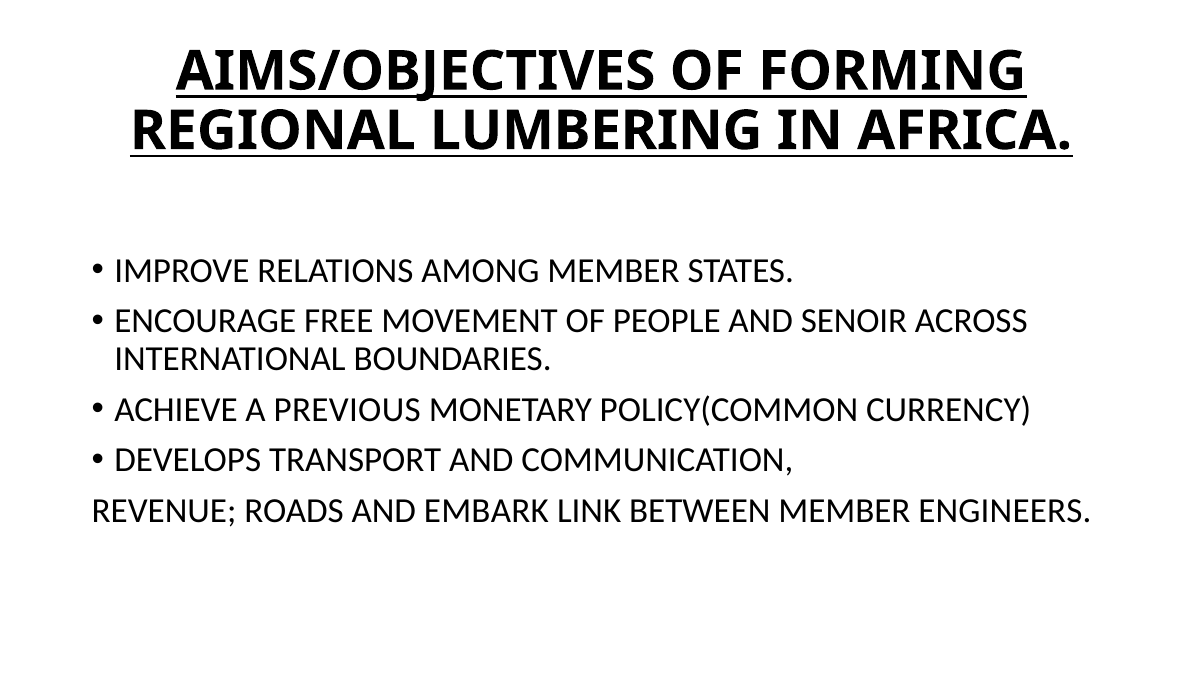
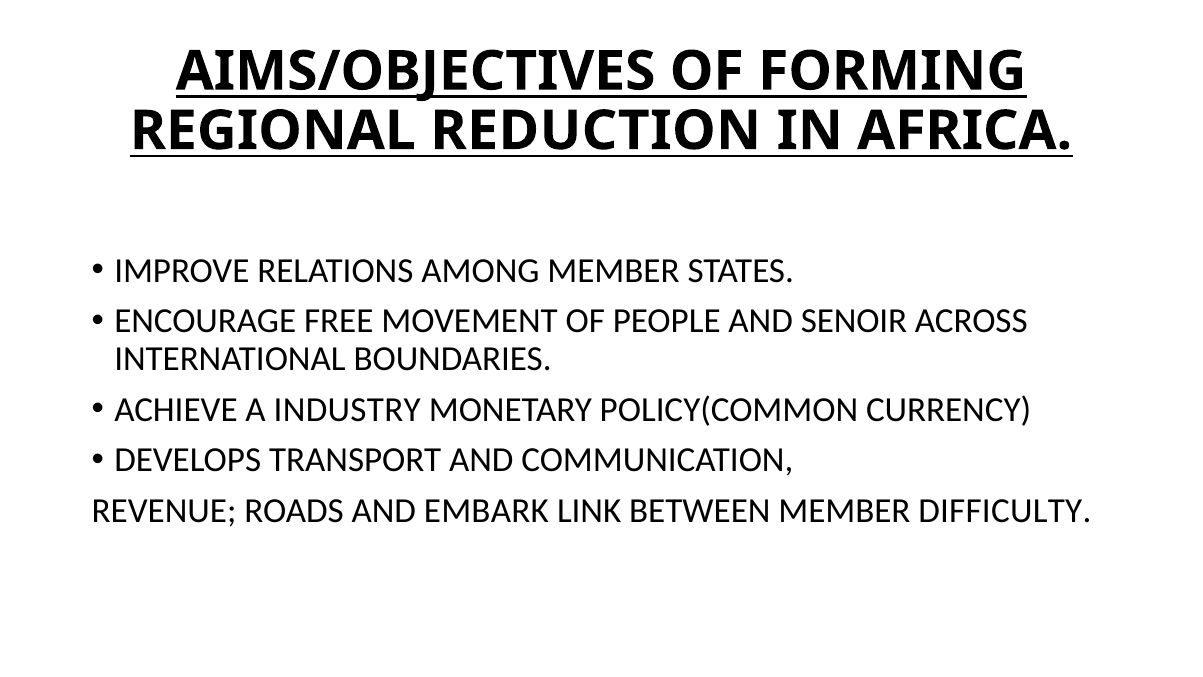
LUMBERING: LUMBERING -> REDUCTION (596, 131)
PREVIOUS: PREVIOUS -> INDUSTRY (347, 409)
ENGINEERS: ENGINEERS -> DIFFICULTY (1005, 510)
